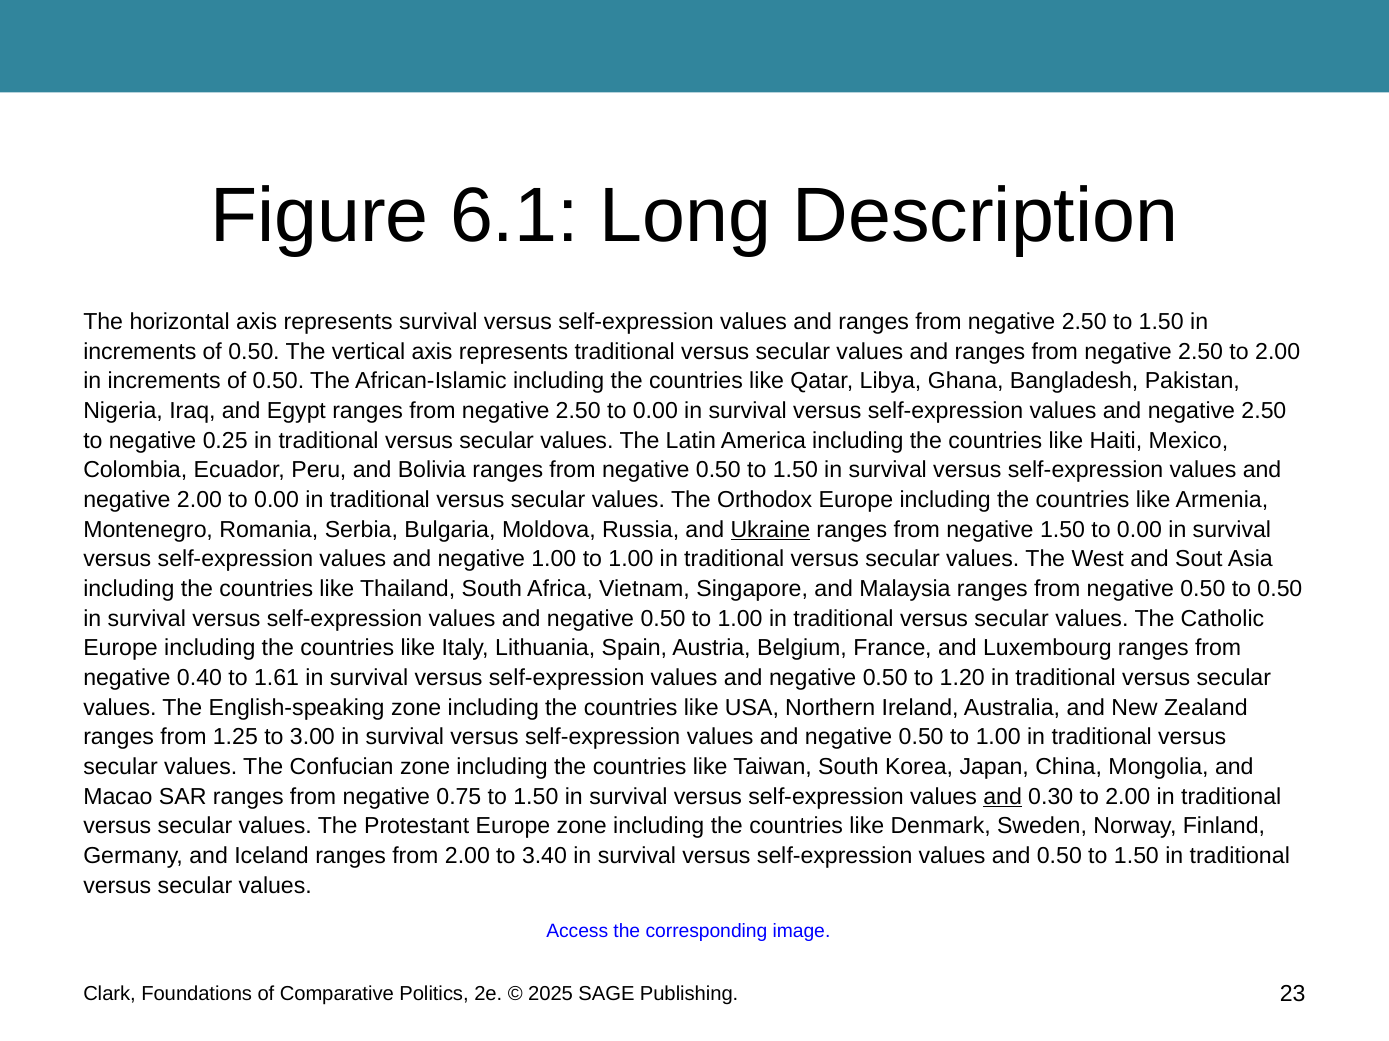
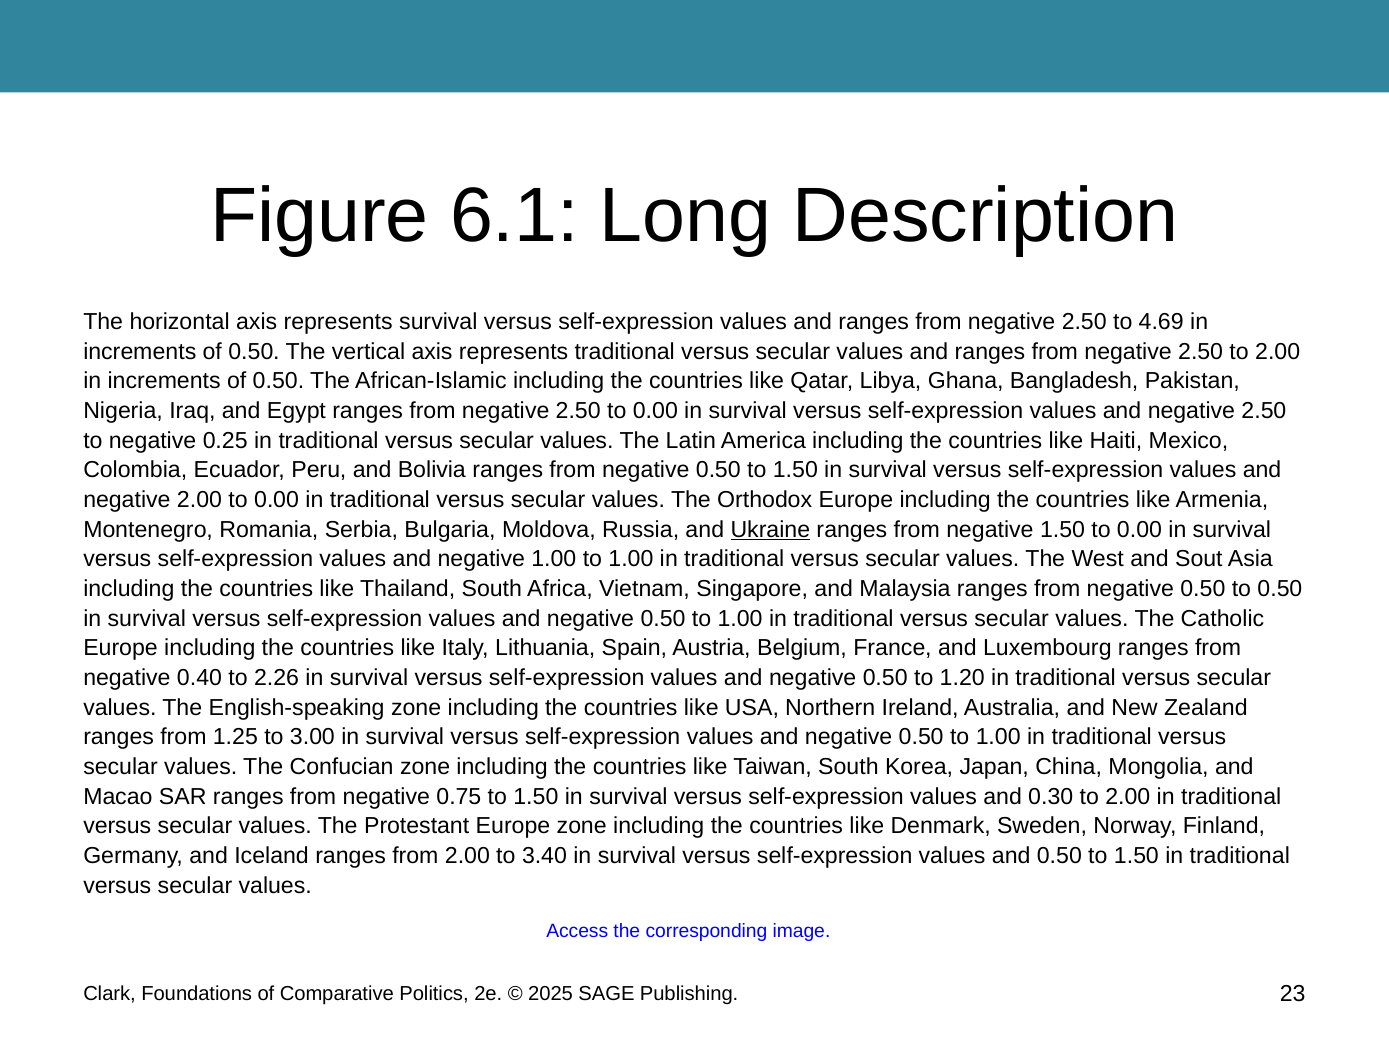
2.50 to 1.50: 1.50 -> 4.69 (1161, 322)
1.61: 1.61 -> 2.26 (277, 678)
and underline: present -> none (1003, 797)
